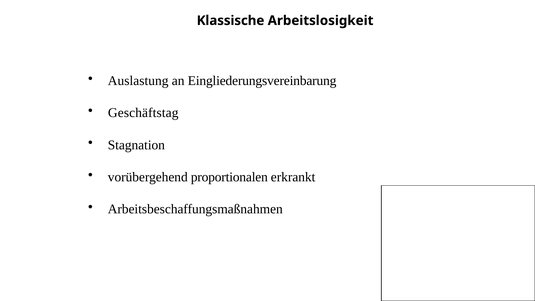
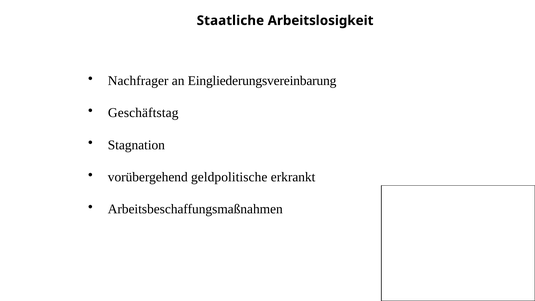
Klassische: Klassische -> Staatliche (230, 21)
Auslastung: Auslastung -> Nachfrager (138, 81)
proportionalen: proportionalen -> geldpolitische (229, 177)
